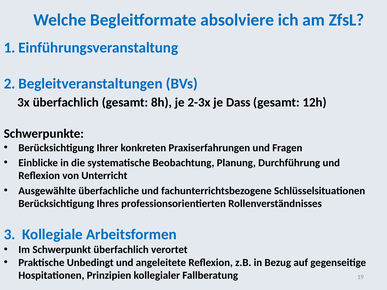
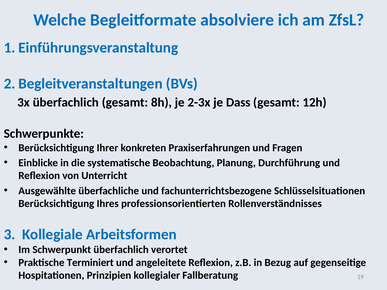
Unbedingt: Unbedingt -> Terminiert (90, 263)
